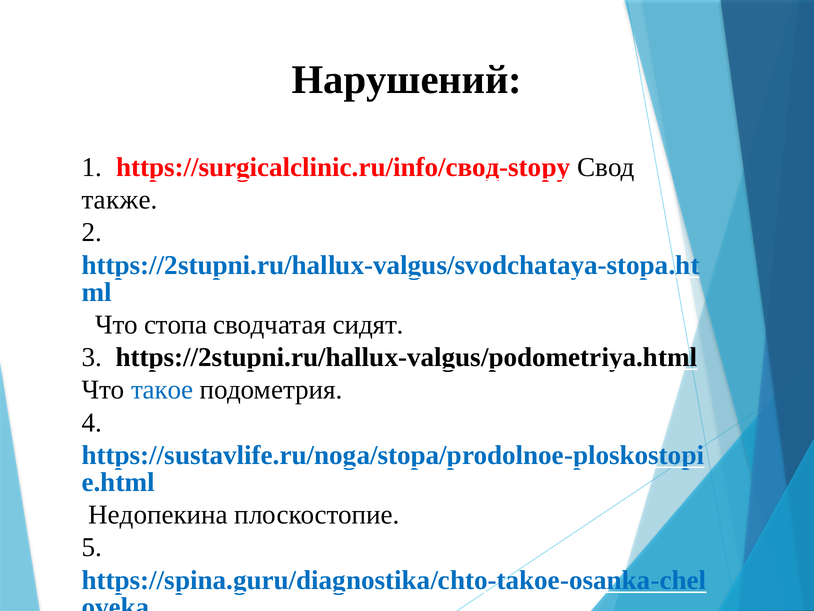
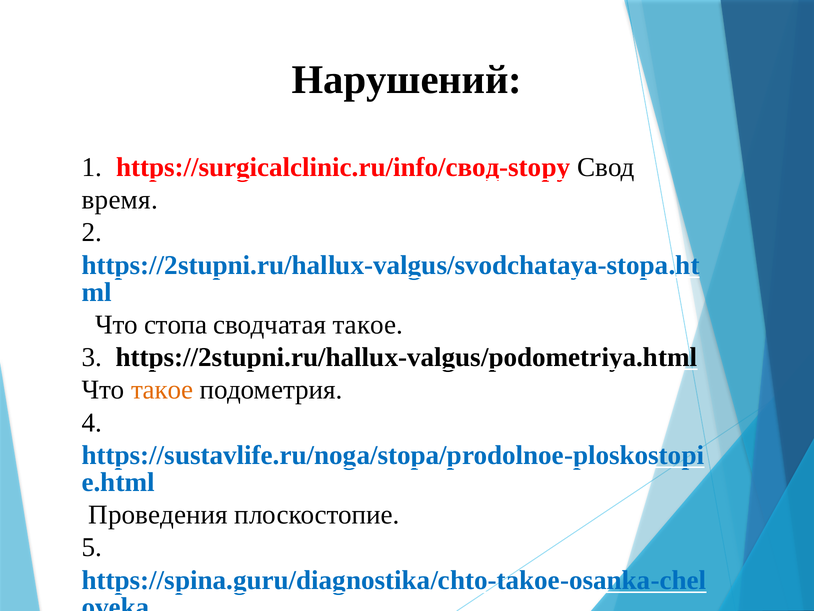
также: также -> время (120, 200)
сводчатая сидят: сидят -> такое (368, 325)
такое colour: blue -> orange (162, 390)
Недопекина: Недопекина -> Проведения (158, 515)
